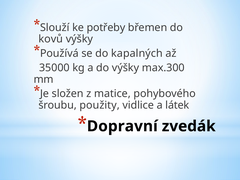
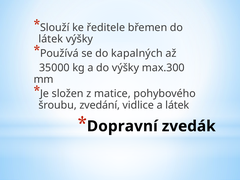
potřeby: potřeby -> ředitele (106, 28)
kovů: kovů -> látek (51, 39)
použity: použity -> zvedání (100, 105)
